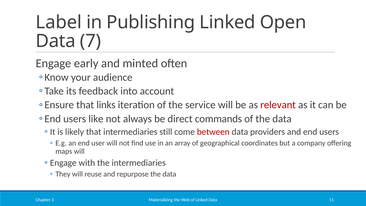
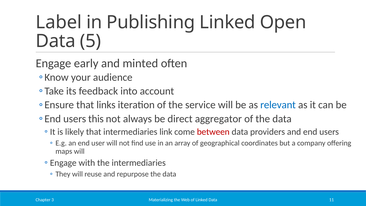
7: 7 -> 5 (91, 41)
relevant colour: red -> blue (278, 105)
like: like -> this (96, 119)
commands: commands -> aggregator (218, 119)
still: still -> link (166, 132)
